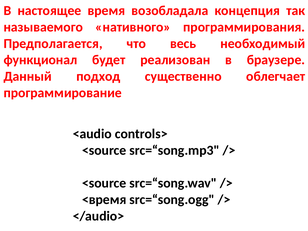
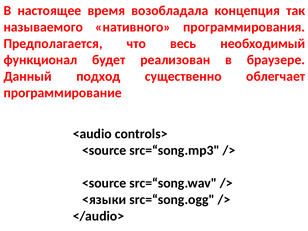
<время: <время -> <языки (104, 200)
